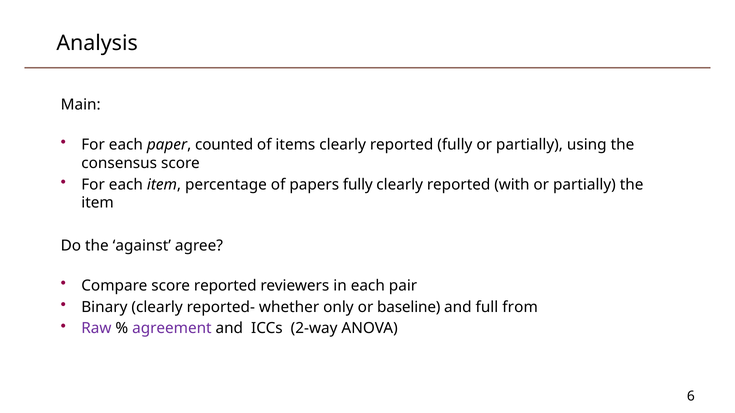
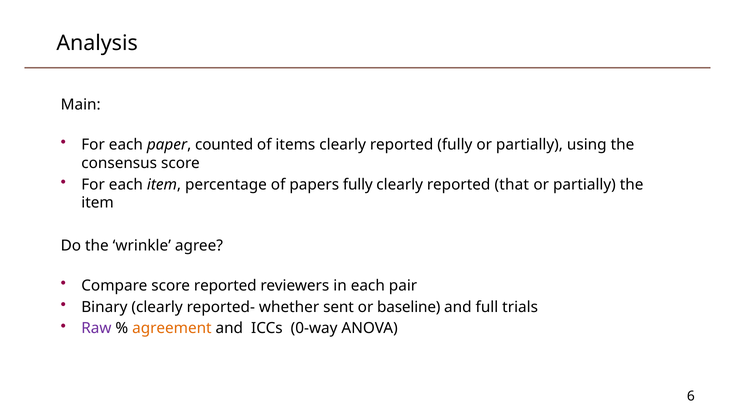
with: with -> that (512, 185)
against: against -> wrinkle (142, 246)
only: only -> sent (338, 307)
from: from -> trials (520, 307)
agreement colour: purple -> orange (172, 329)
2-way: 2-way -> 0-way (314, 329)
